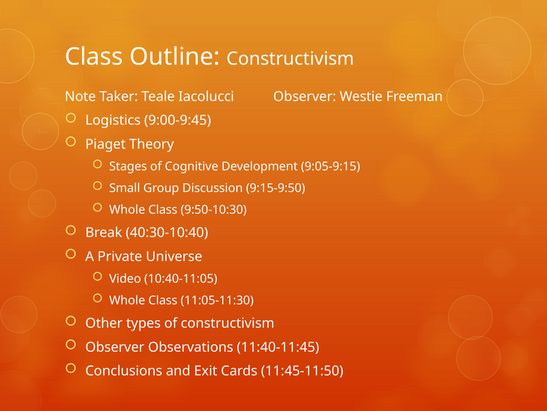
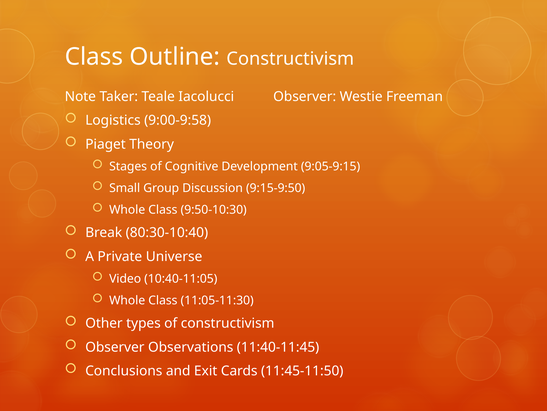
9:00-9:45: 9:00-9:45 -> 9:00-9:58 (178, 120)
40:30-10:40: 40:30-10:40 -> 80:30-10:40 (167, 232)
